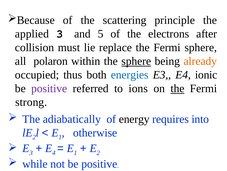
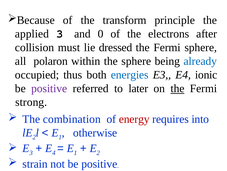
scattering: scattering -> transform (125, 20)
5: 5 -> 0 (101, 34)
replace: replace -> dressed (116, 47)
sphere underline: present -> none (136, 61)
already colour: orange -> blue (200, 61)
ions: ions -> later (138, 88)
adiabatically: adiabatically -> combination (72, 119)
energy colour: black -> red (134, 119)
while: while -> strain (35, 163)
